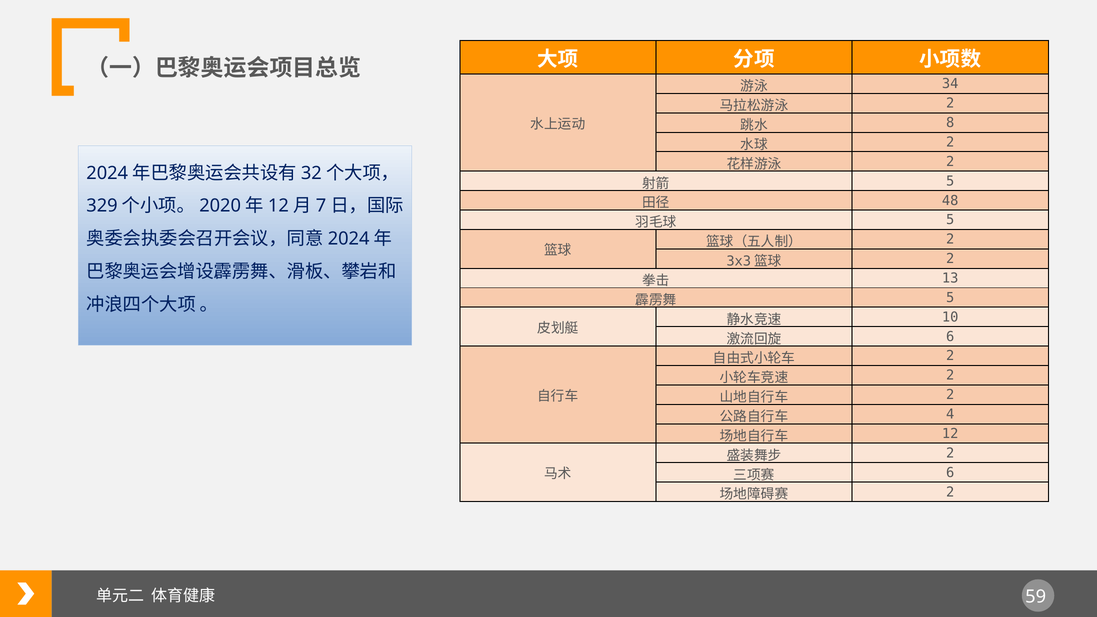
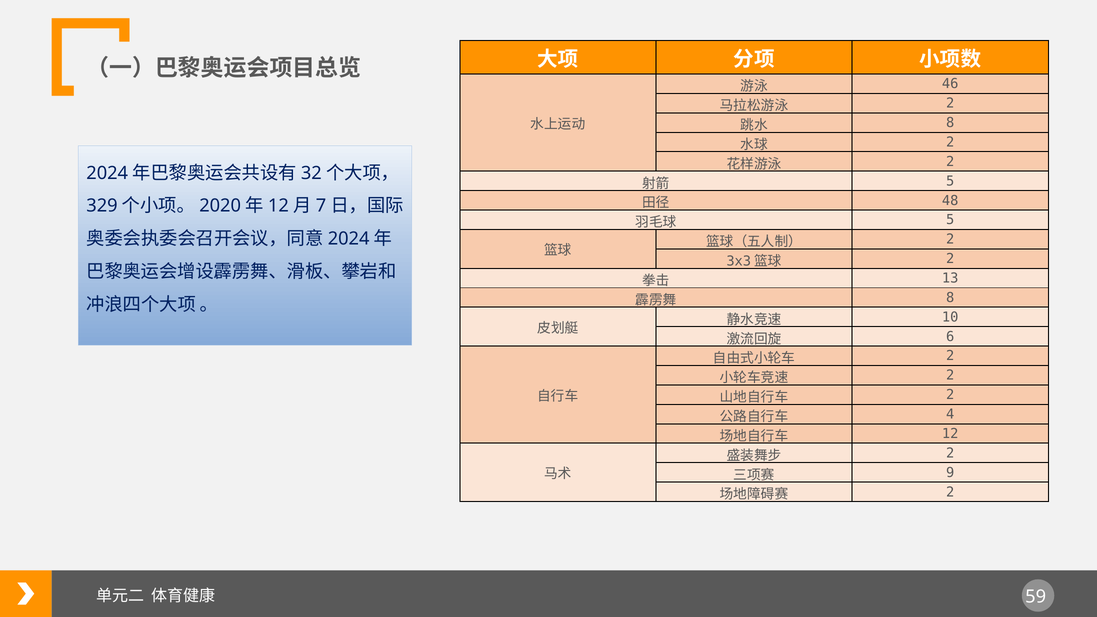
34: 34 -> 46 (950, 84)
5: 5 -> 8 (950, 298)
6: 6 -> 9 (950, 473)
